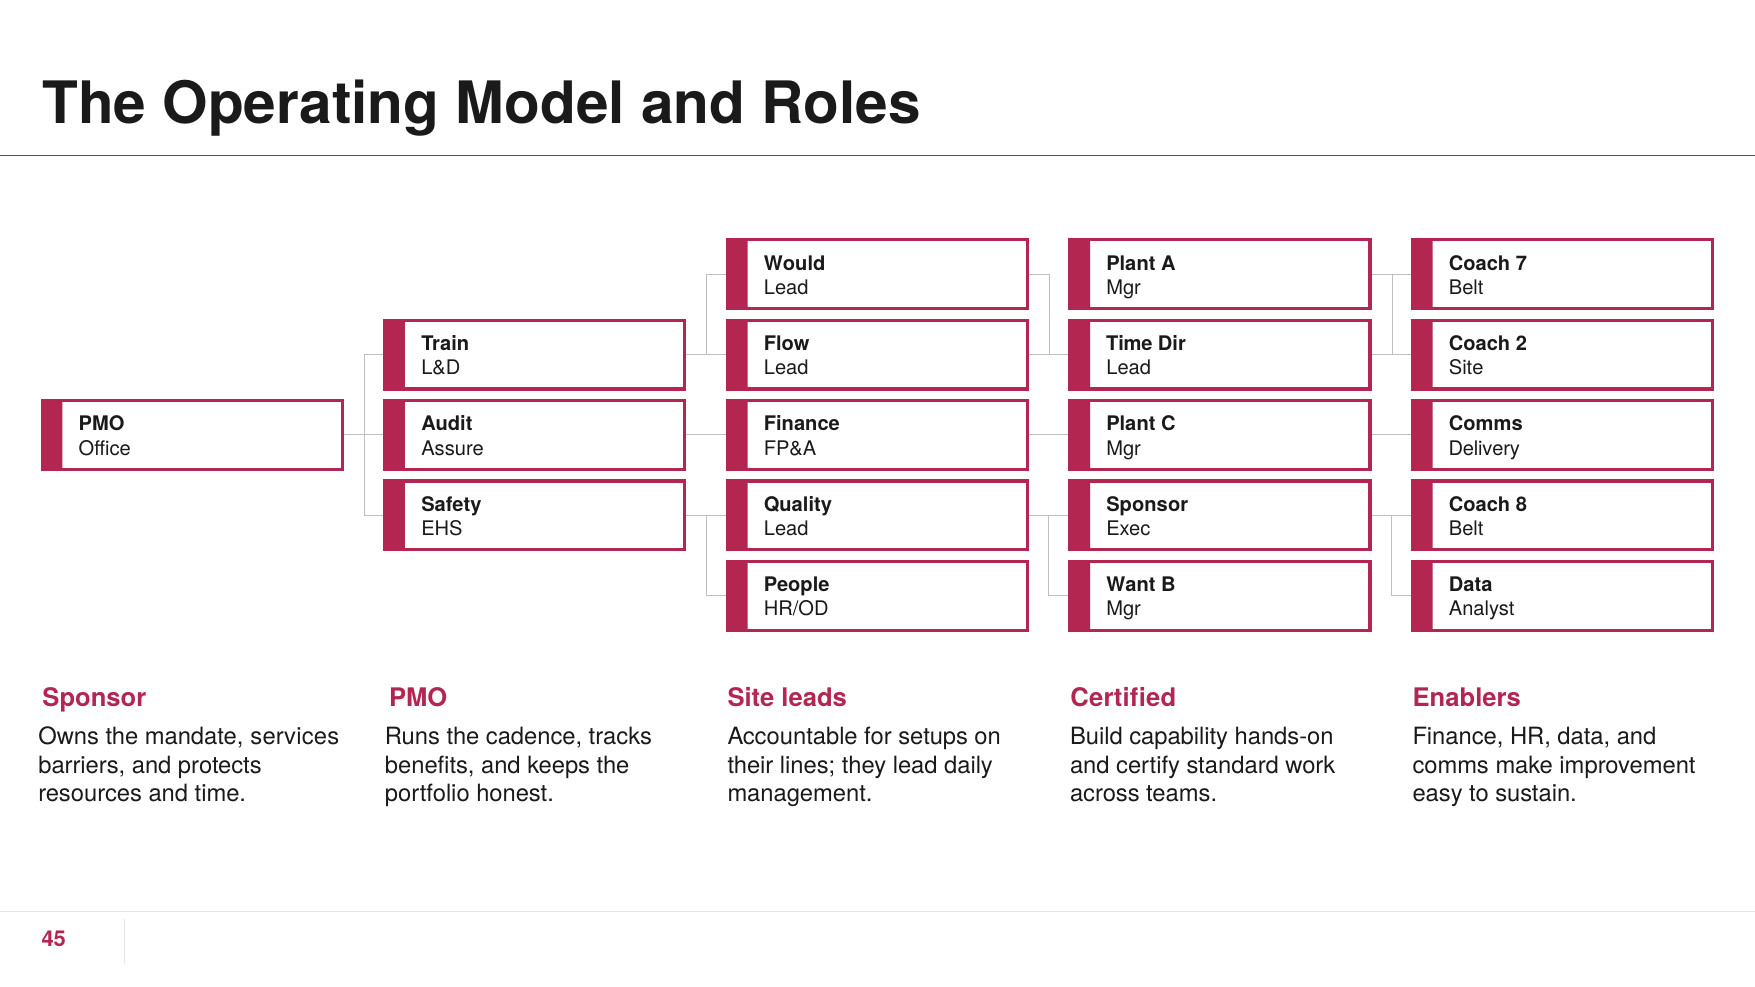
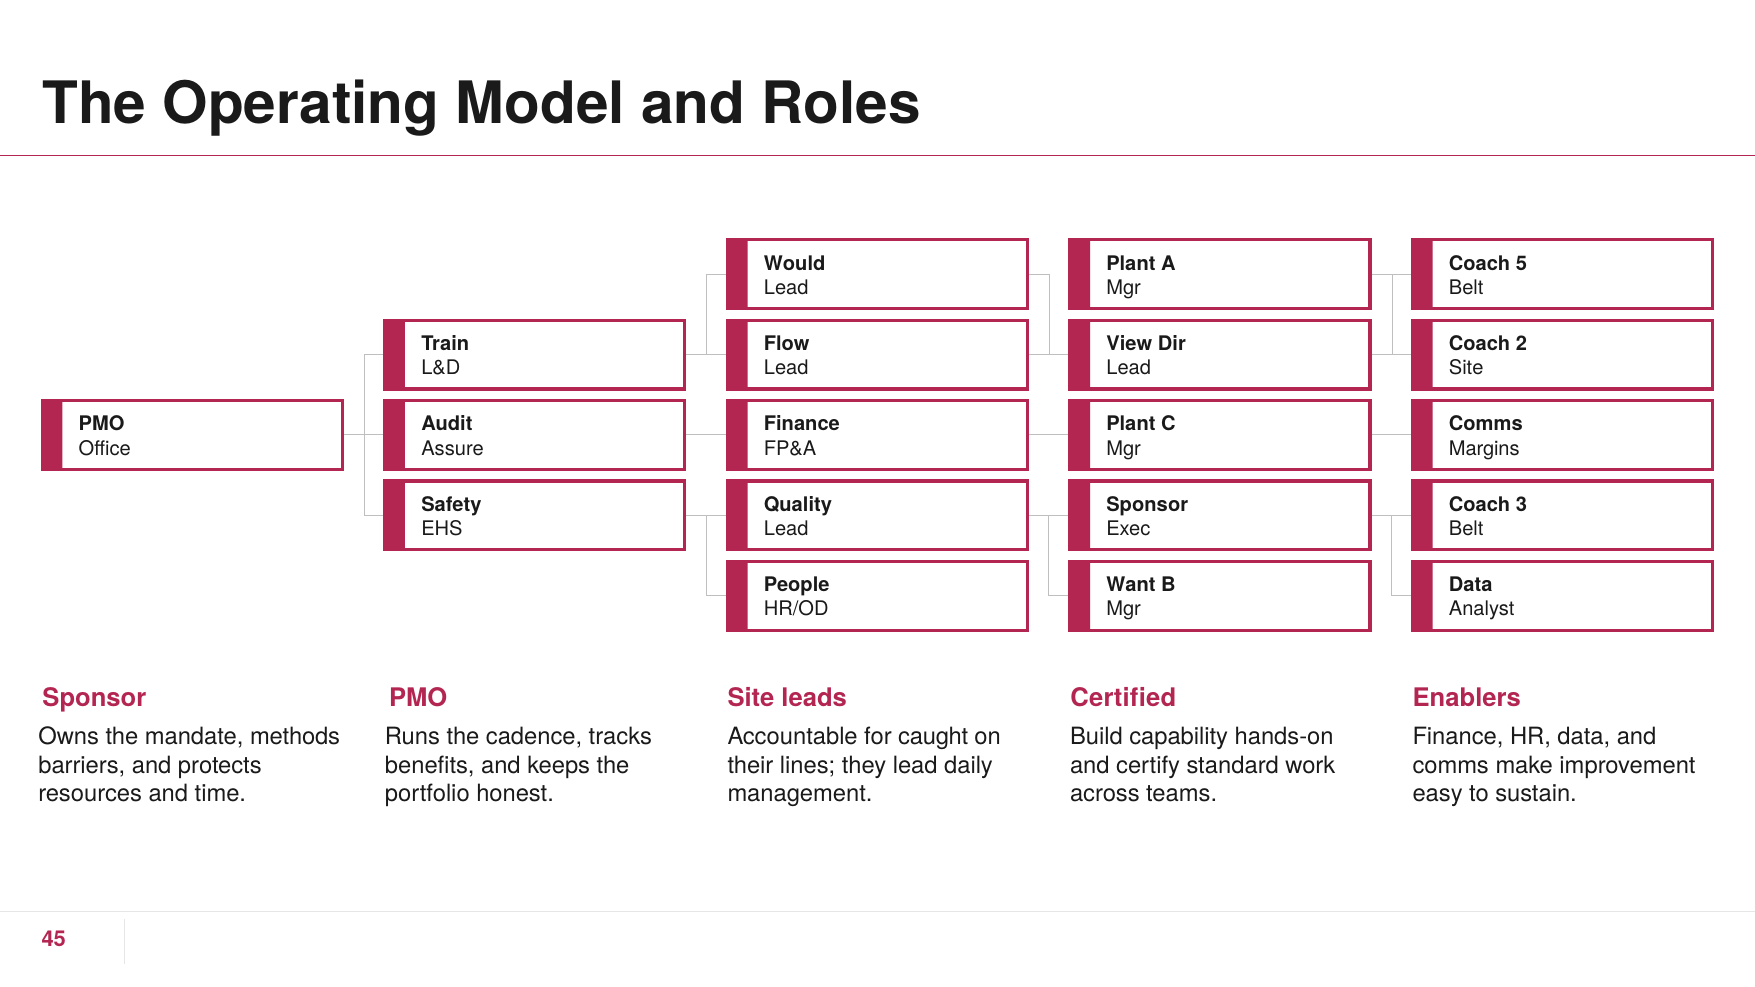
7: 7 -> 5 (1522, 264)
Time: Time -> View (1129, 344)
Delivery: Delivery -> Margins (1484, 449)
8: 8 -> 3 (1522, 505)
services: services -> methods (295, 737)
setups: setups -> caught (933, 737)
